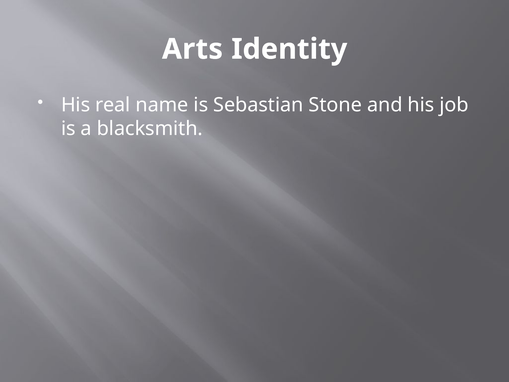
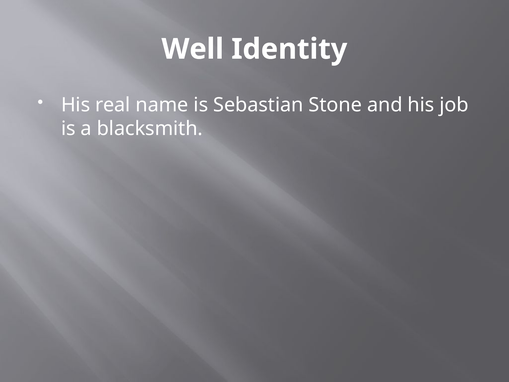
Arts: Arts -> Well (193, 49)
